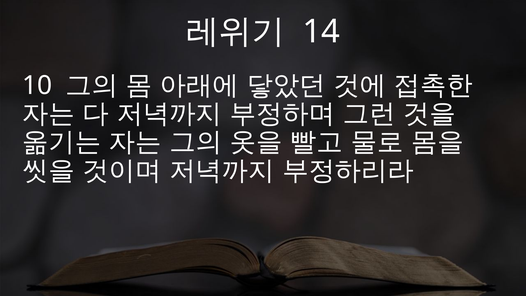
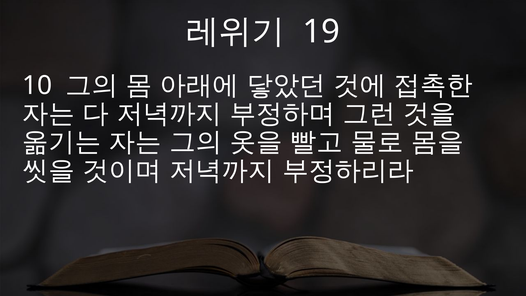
14: 14 -> 19 (321, 32)
